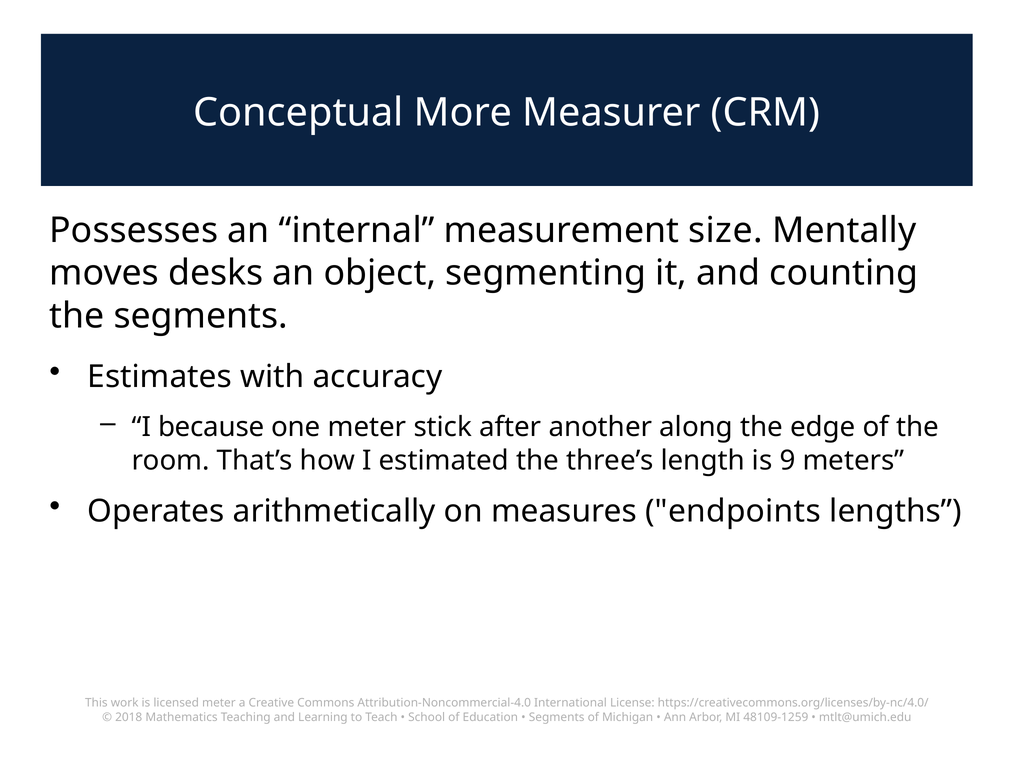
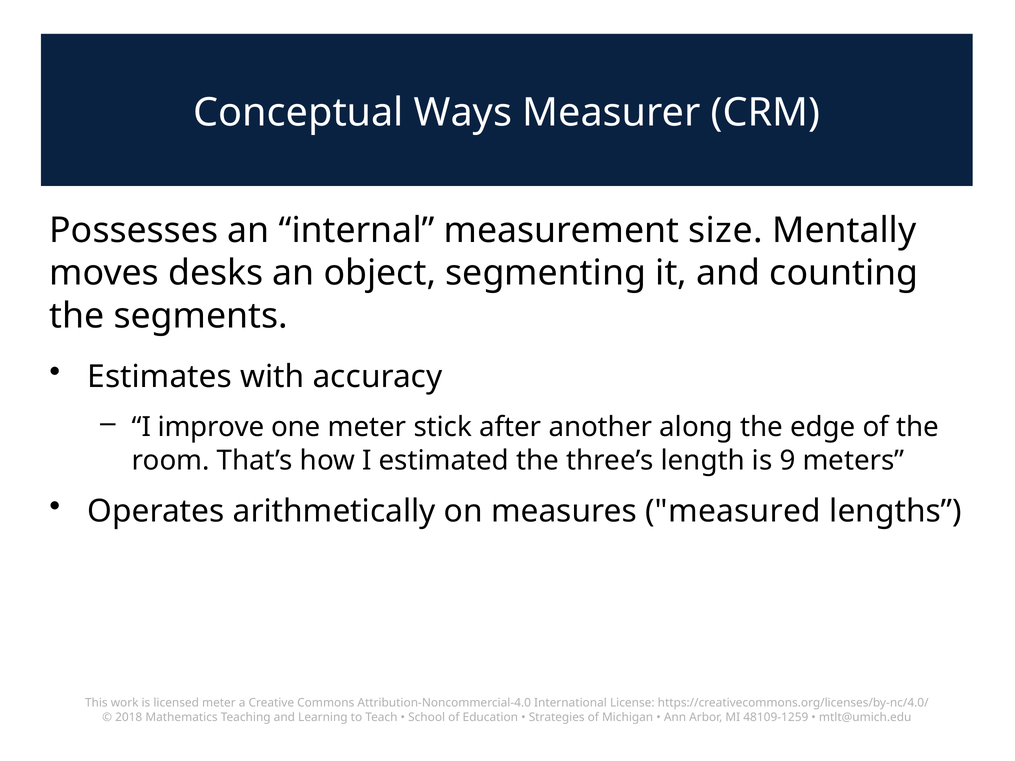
More: More -> Ways (463, 113)
because: because -> improve (211, 428)
endpoints: endpoints -> measured (733, 512)
Segments: Segments -> Strategies (557, 718)
